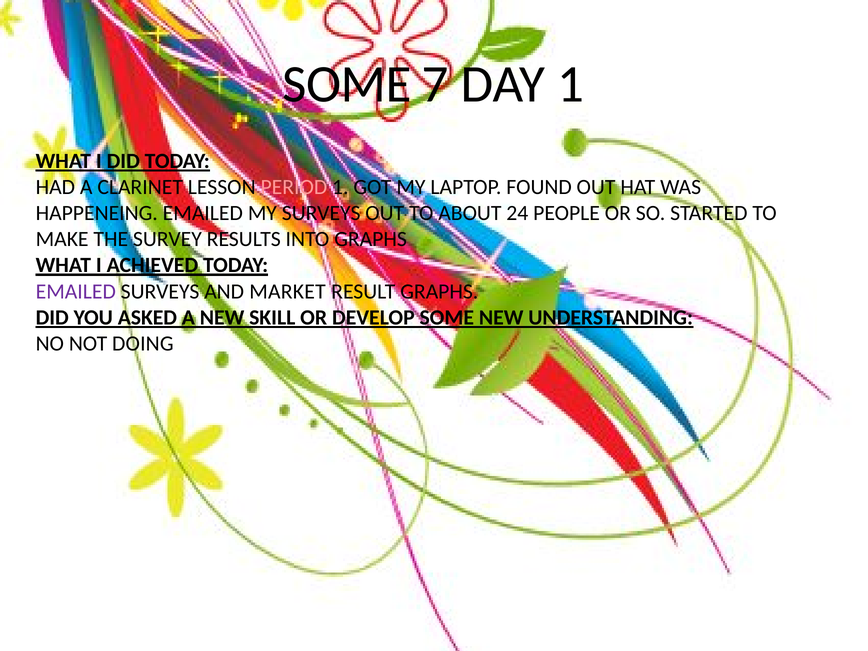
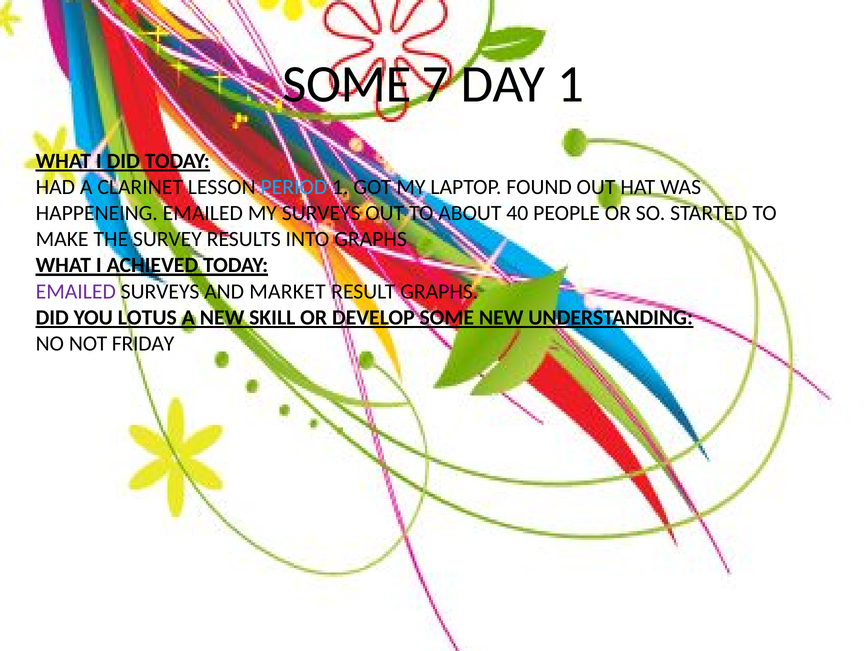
PERIOD colour: pink -> light blue (294, 187)
24: 24 -> 40 (517, 213)
ASKED: ASKED -> LOTUS (147, 317)
DOING: DOING -> FRIDAY (143, 343)
